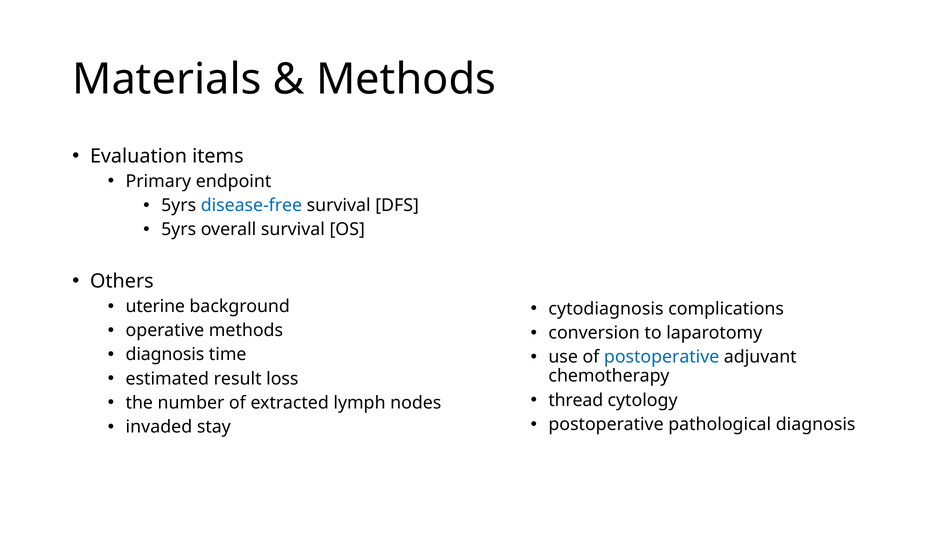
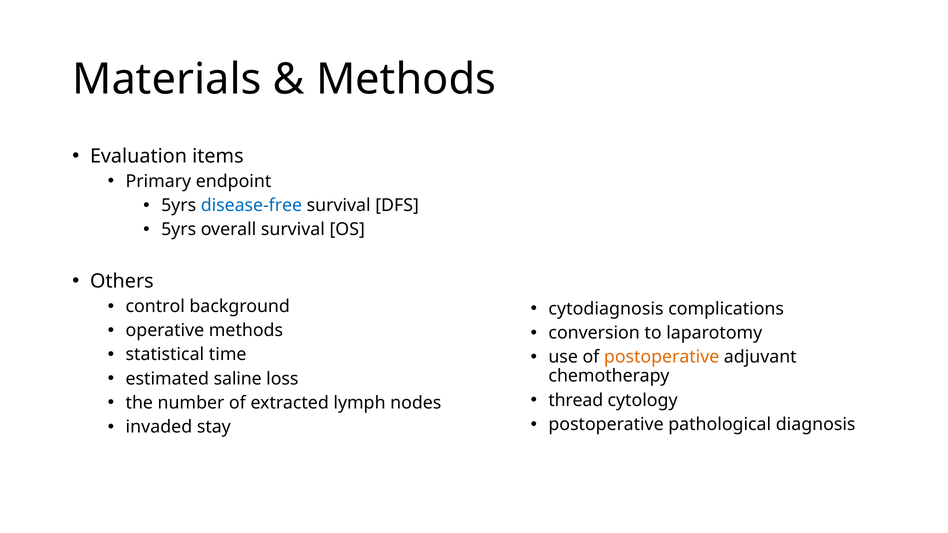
uterine: uterine -> control (155, 306)
diagnosis: diagnosis -> statistical (165, 355)
postoperative colour: blue -> orange (662, 357)
result: result -> saline (238, 379)
